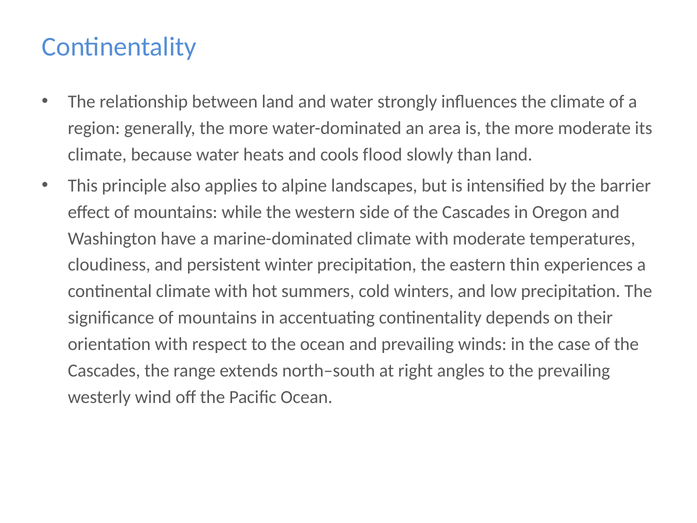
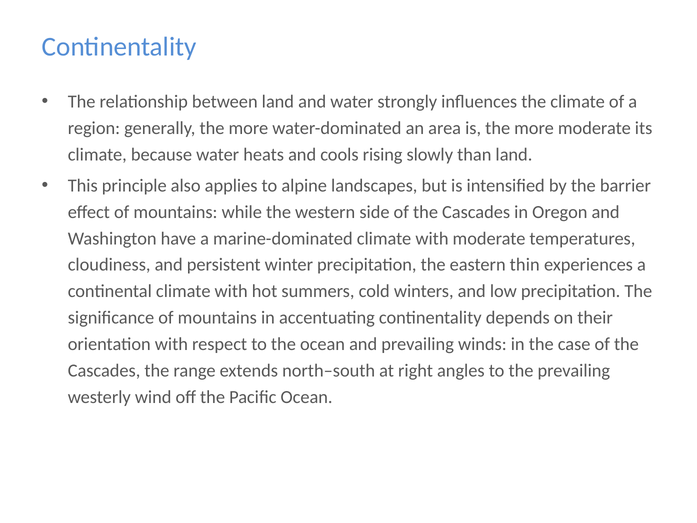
flood: flood -> rising (383, 154)
